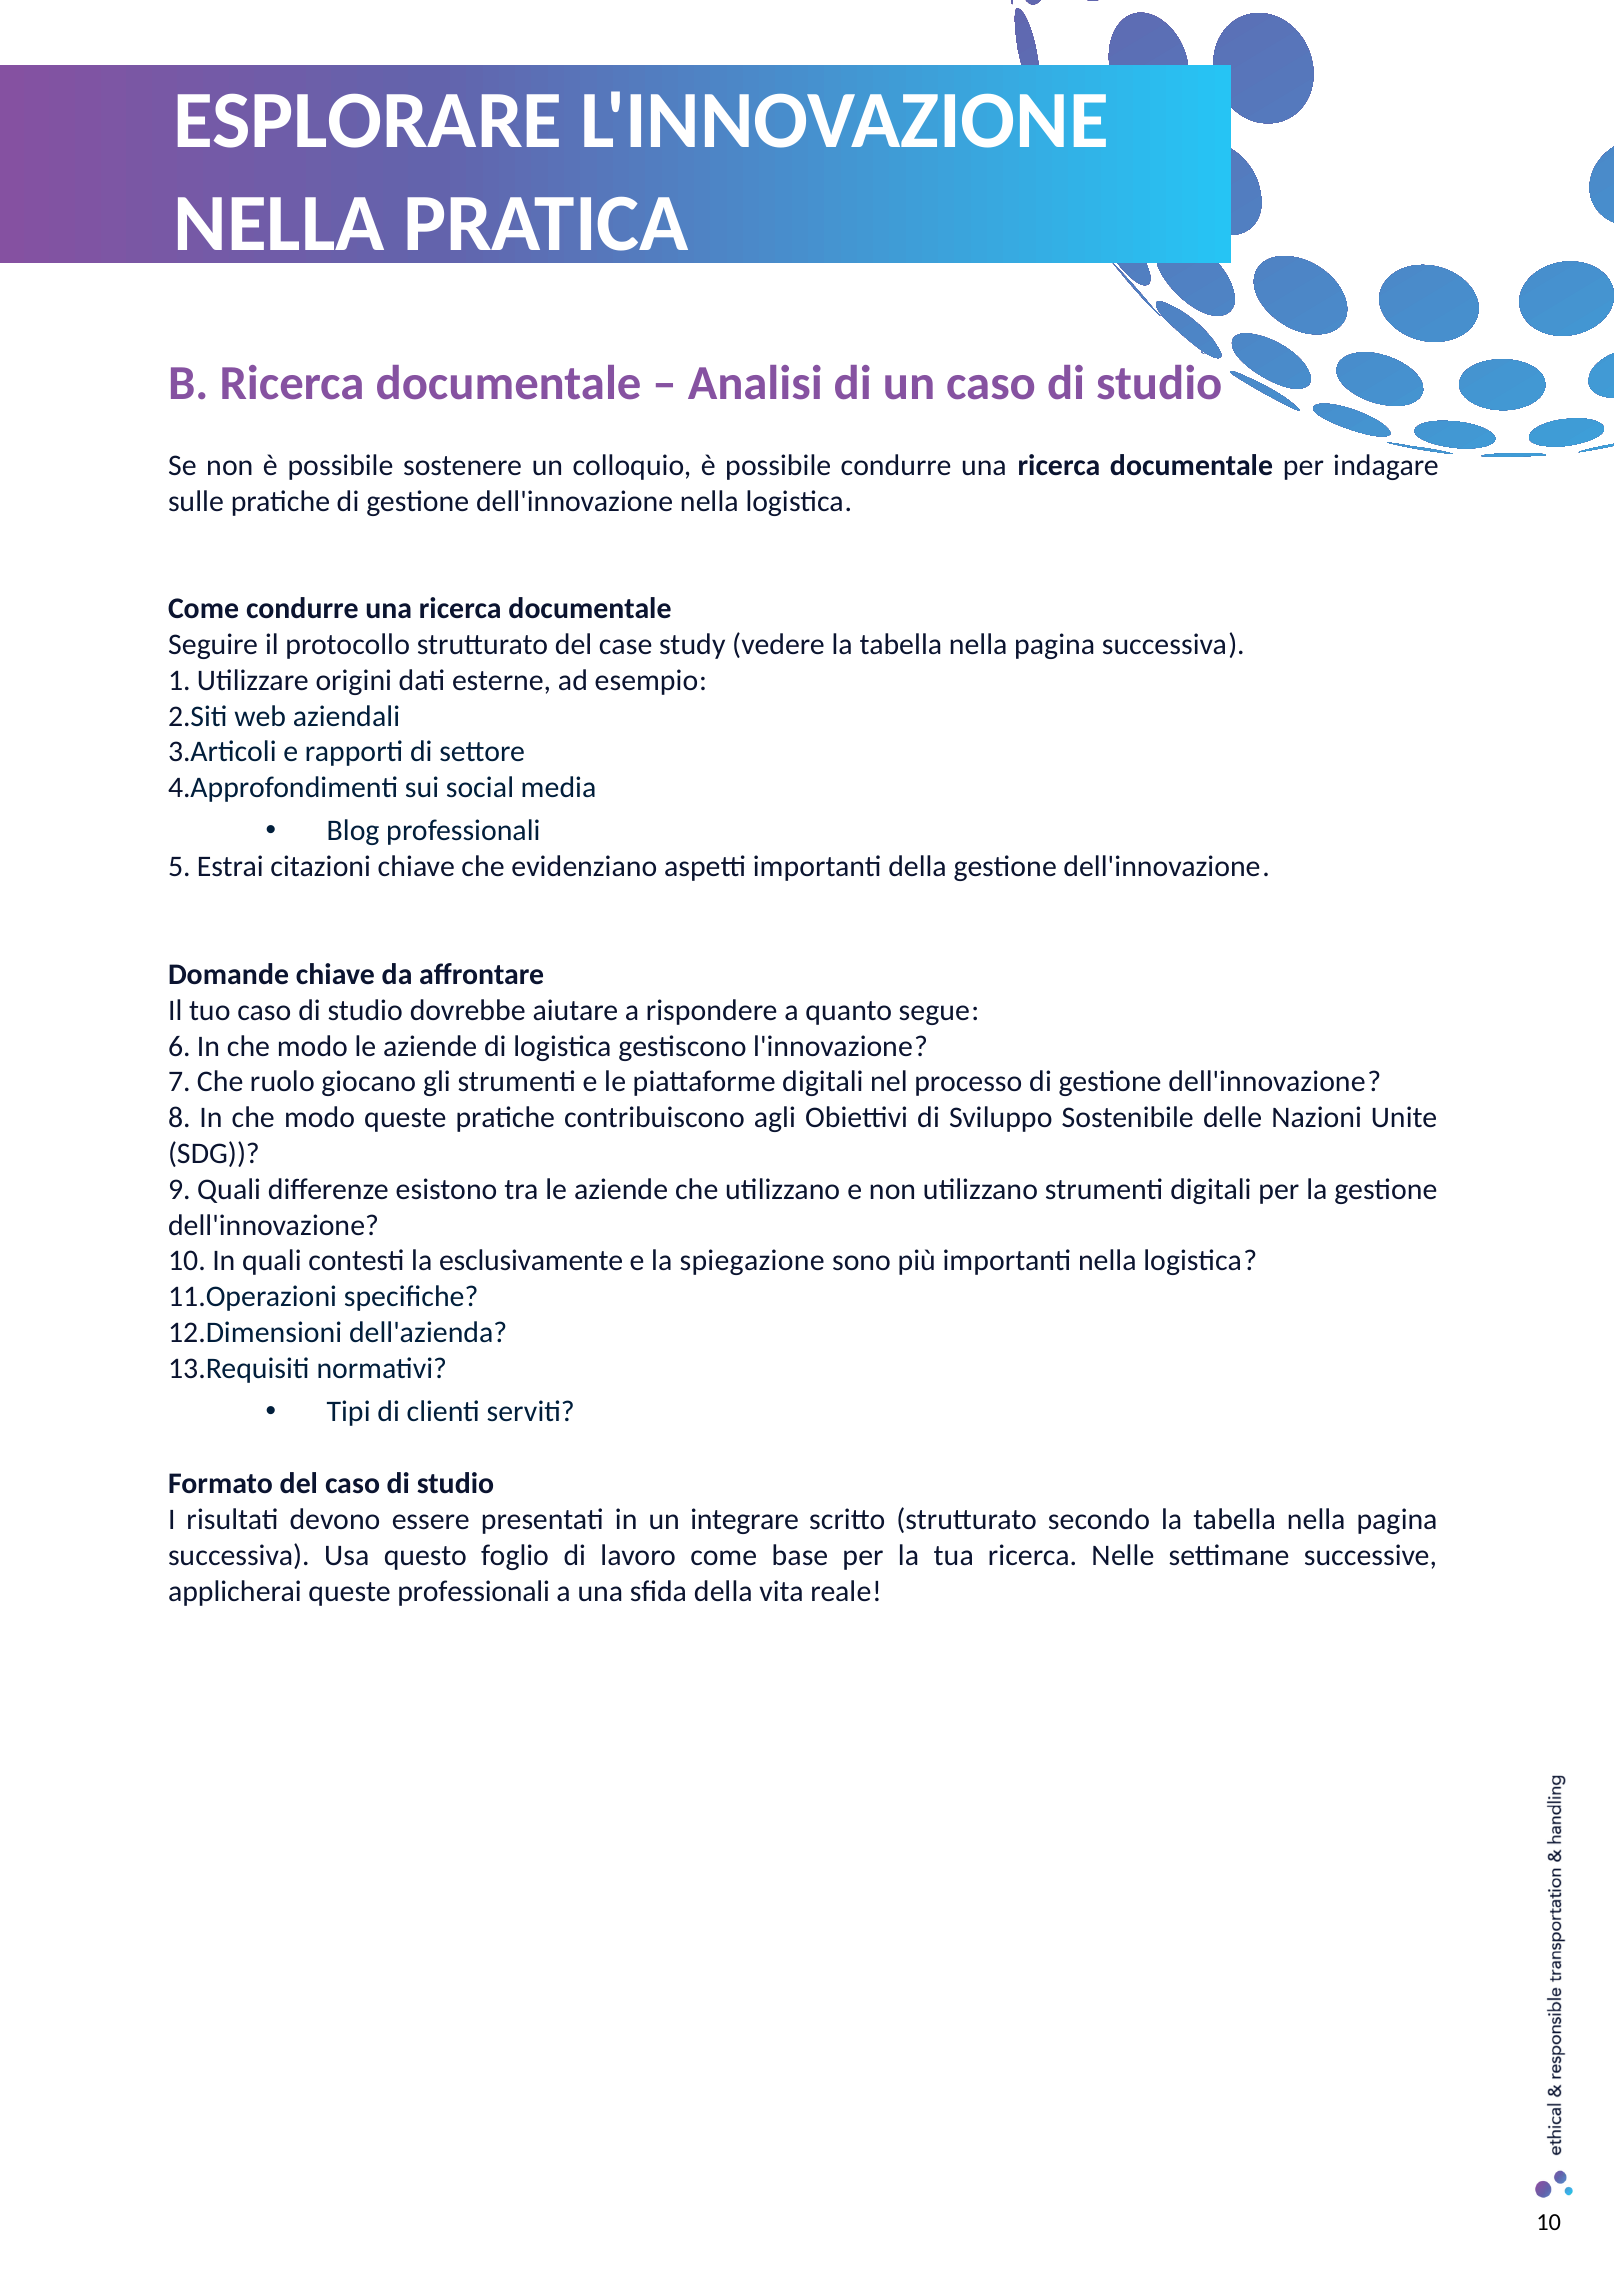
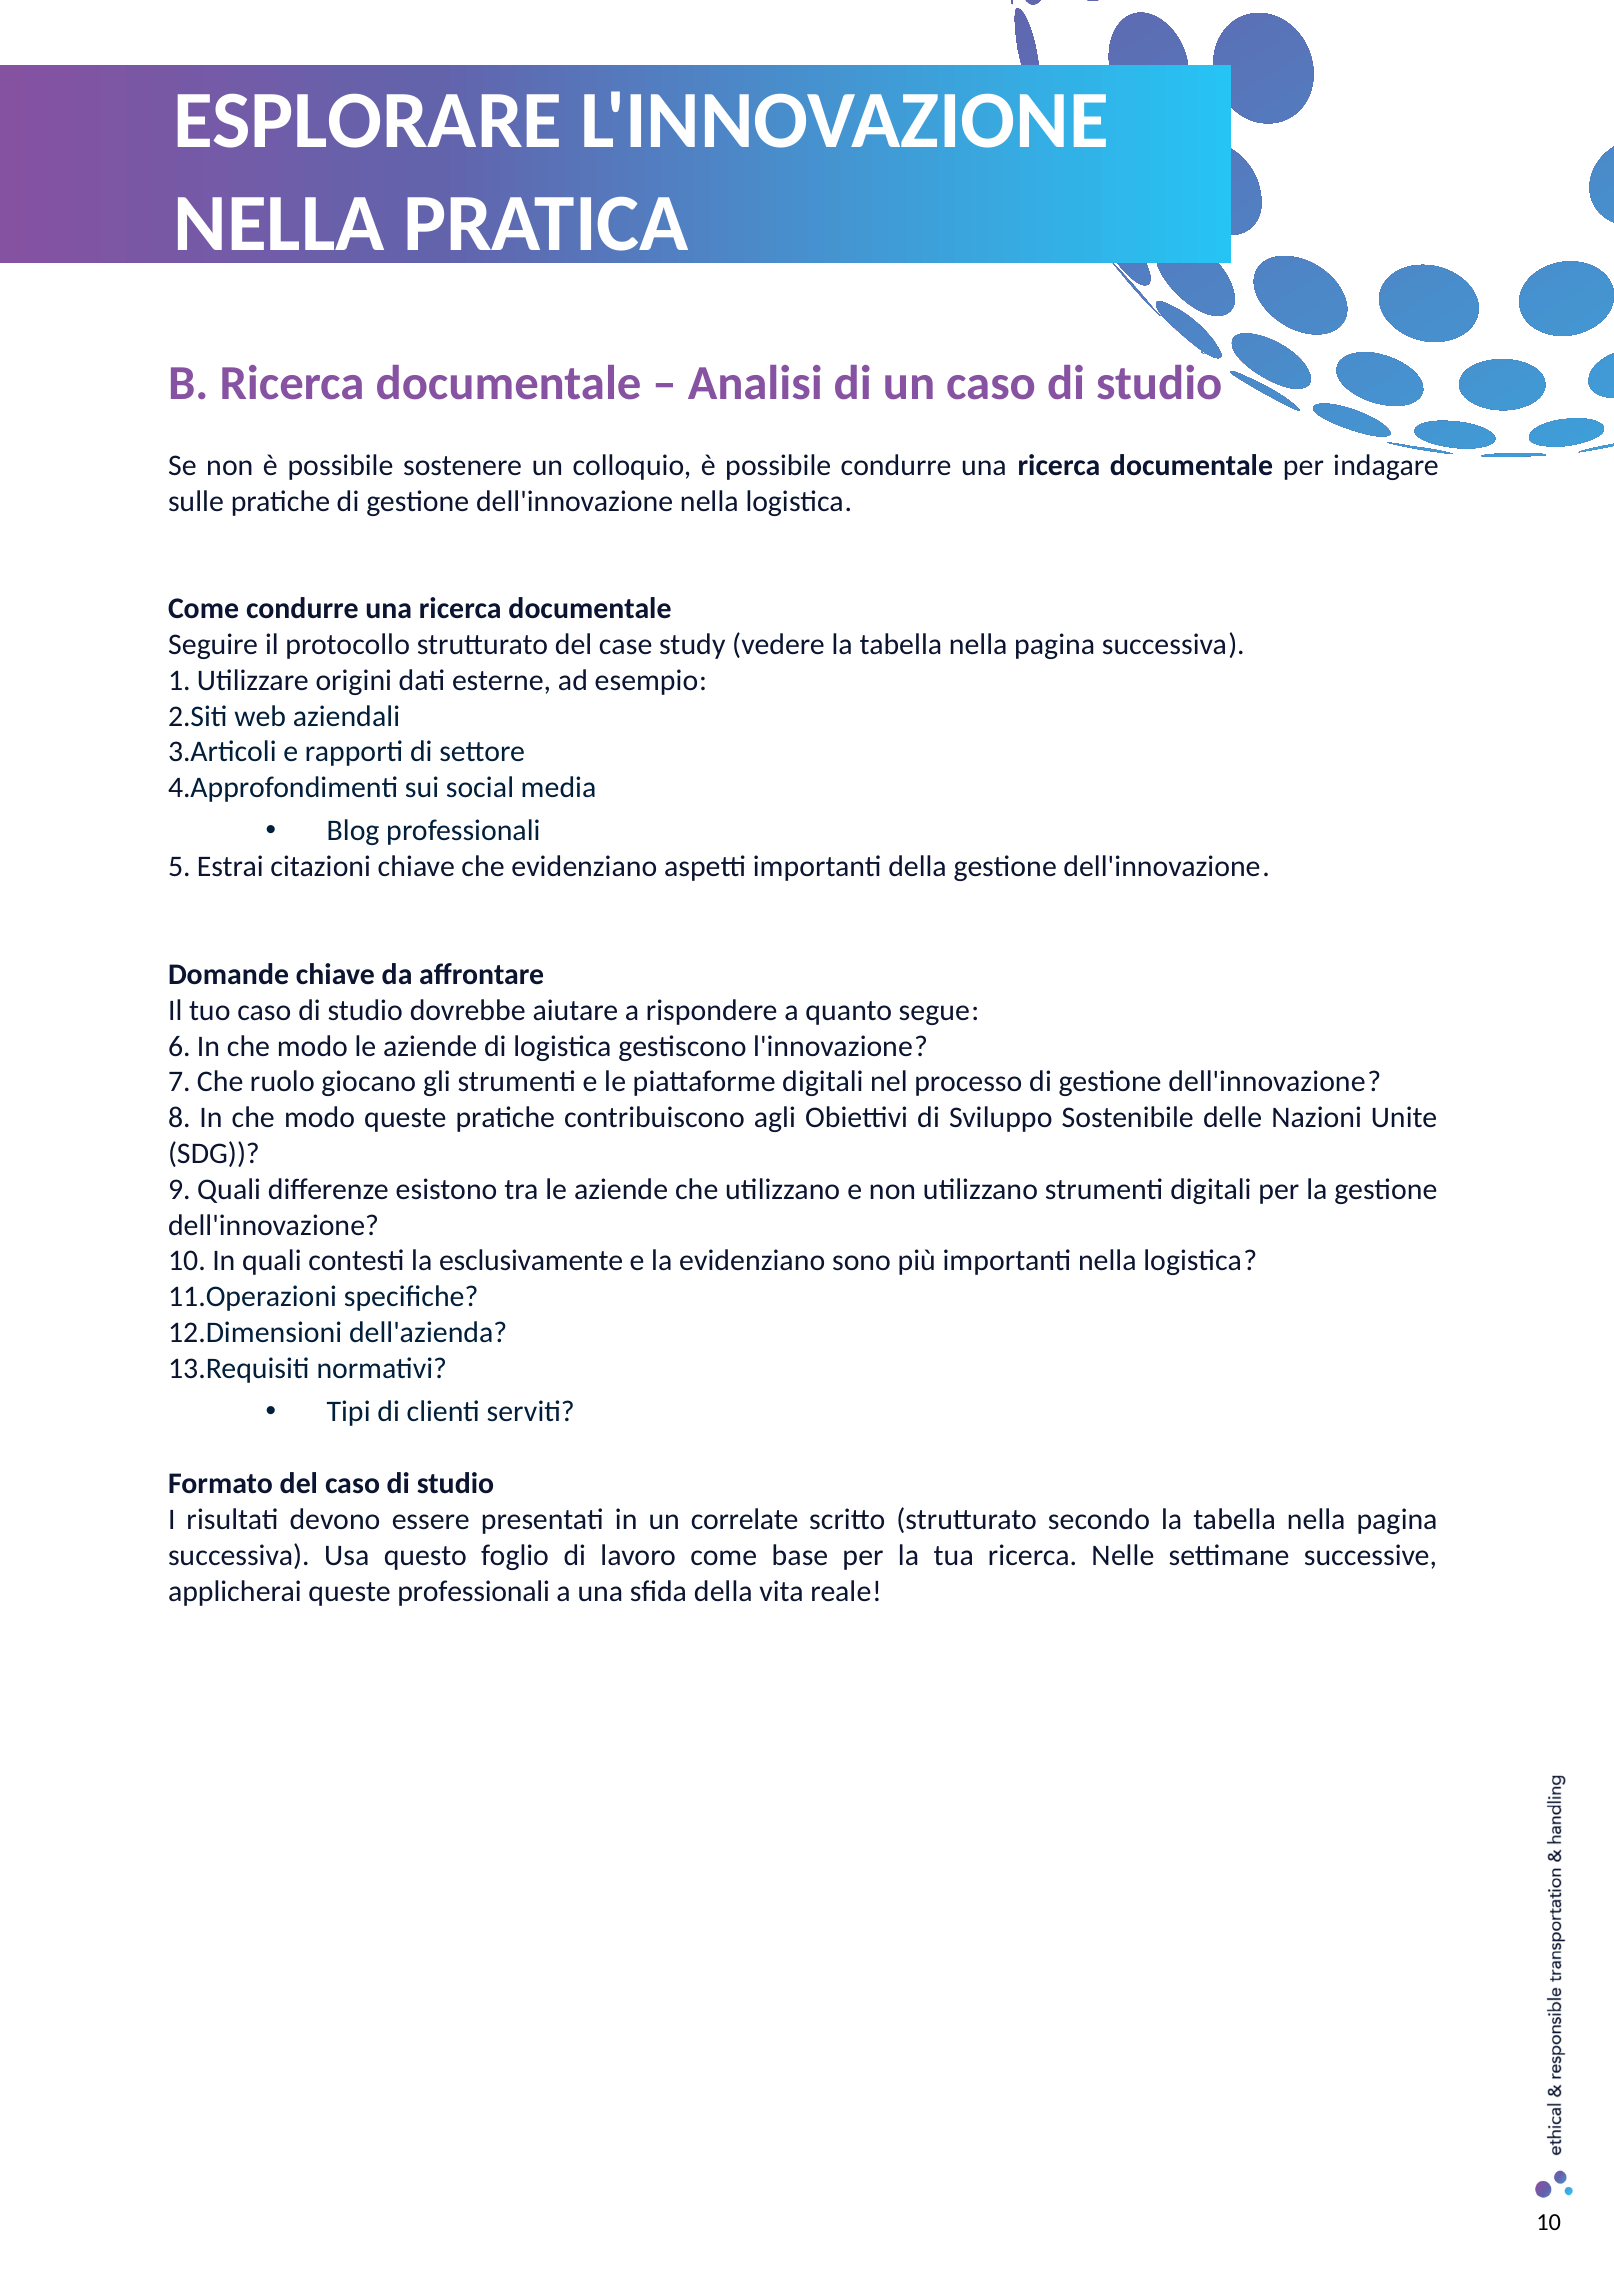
la spiegazione: spiegazione -> evidenziano (752, 1261)
integrare: integrare -> correlate (745, 1519)
